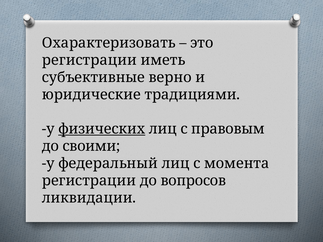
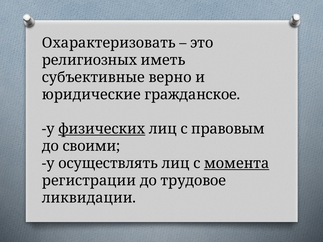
регистрации: регистрации -> религиозных (90, 60)
традициями: традициями -> гражданское (192, 95)
федеральный: федеральный -> осуществлять (108, 164)
момента underline: none -> present (237, 164)
вопросов: вопросов -> трудовое (193, 181)
